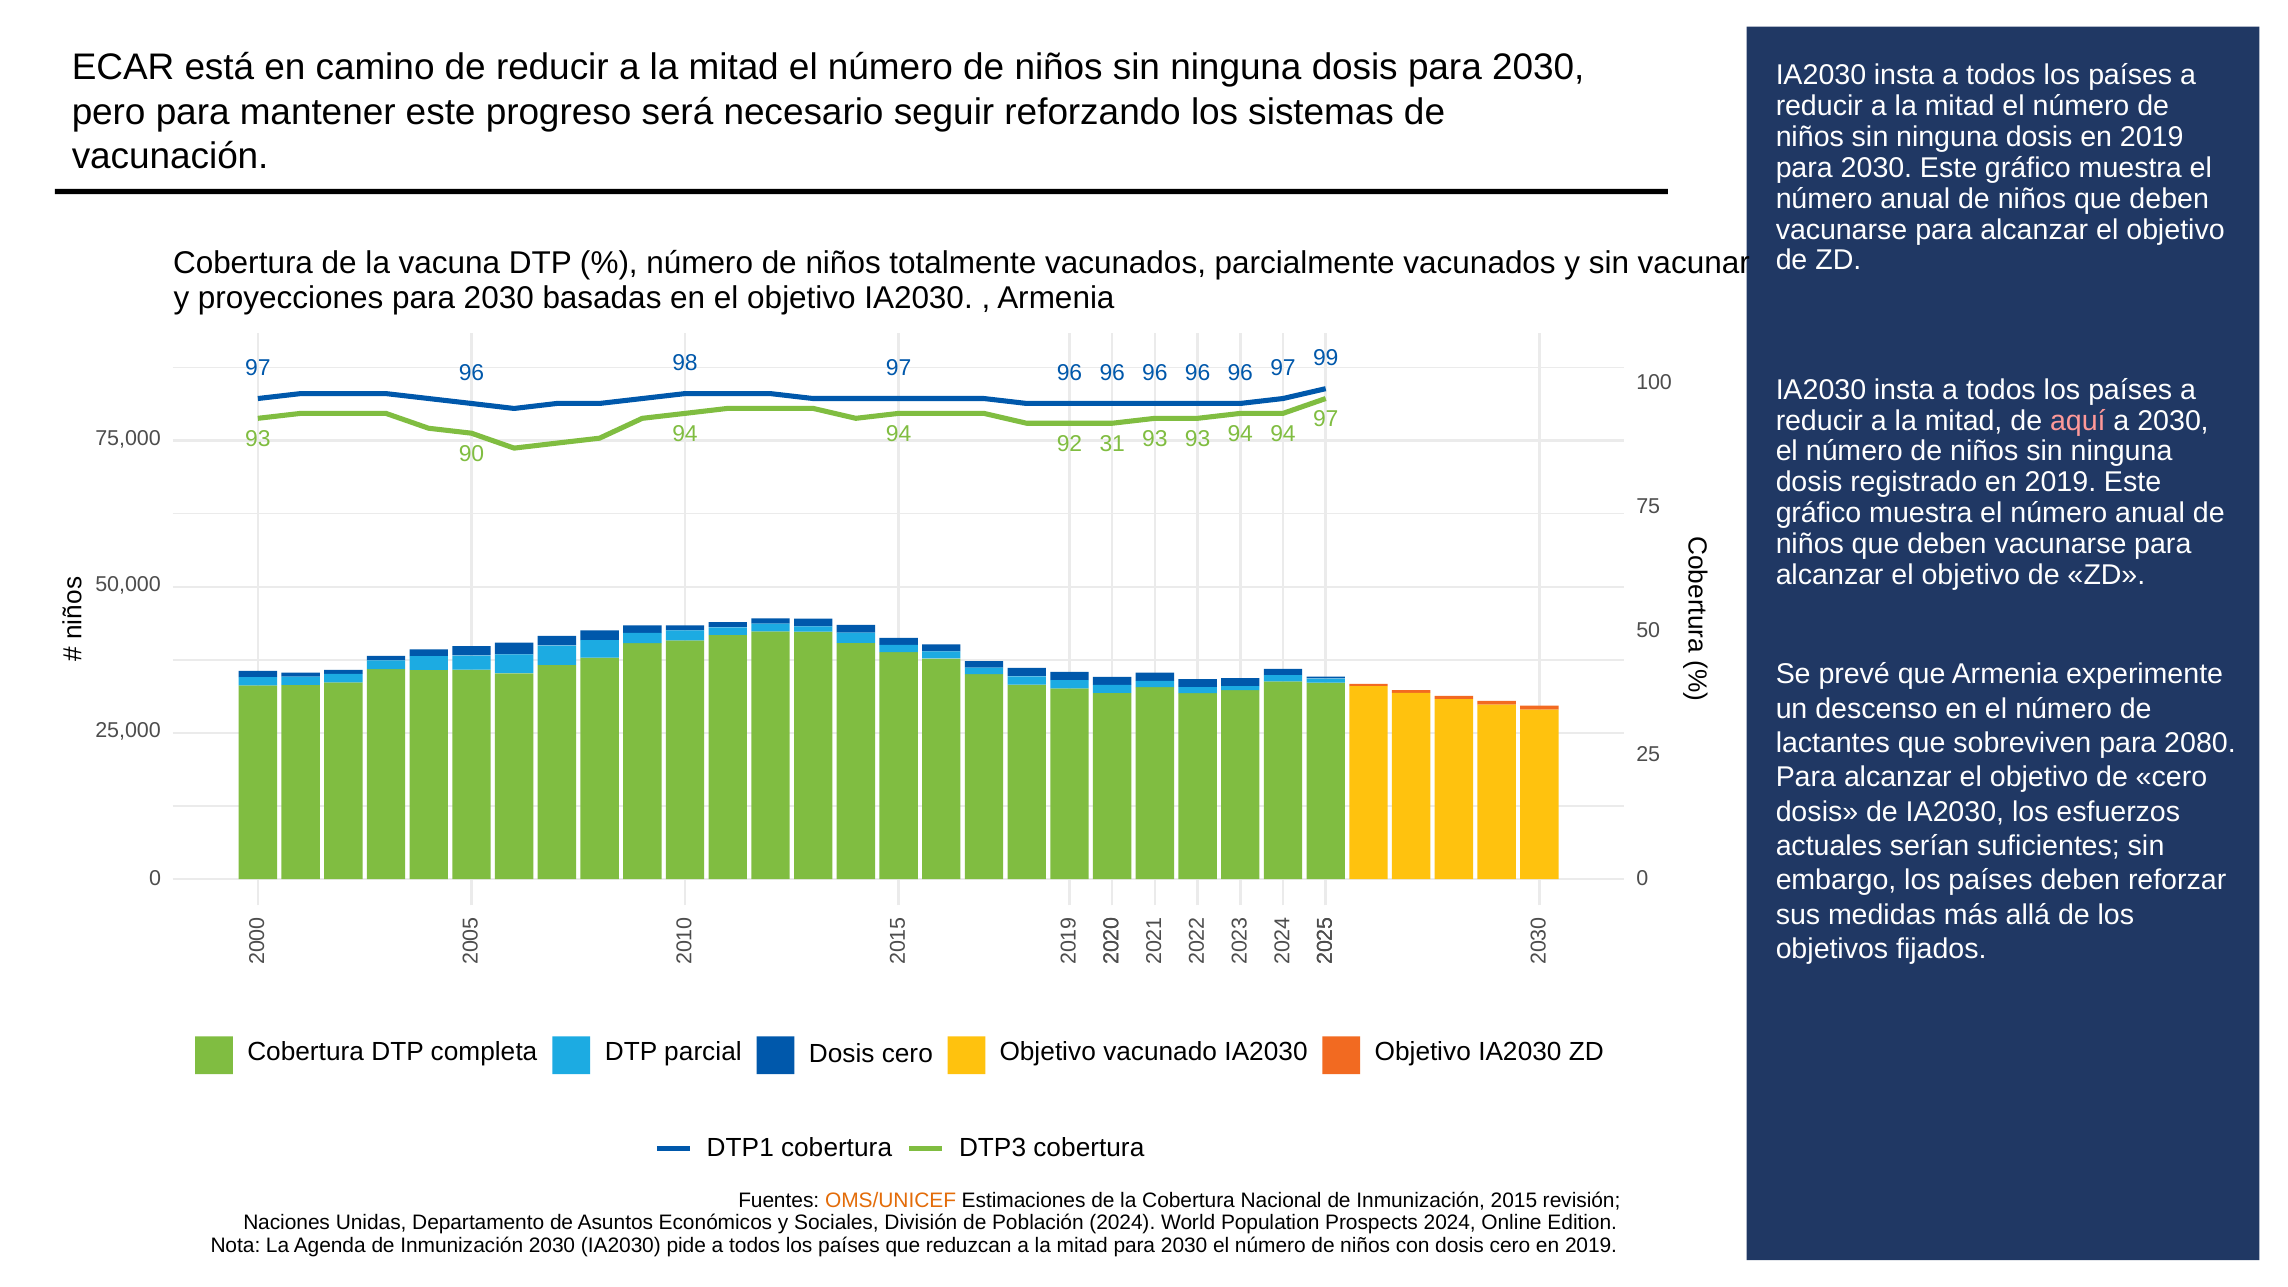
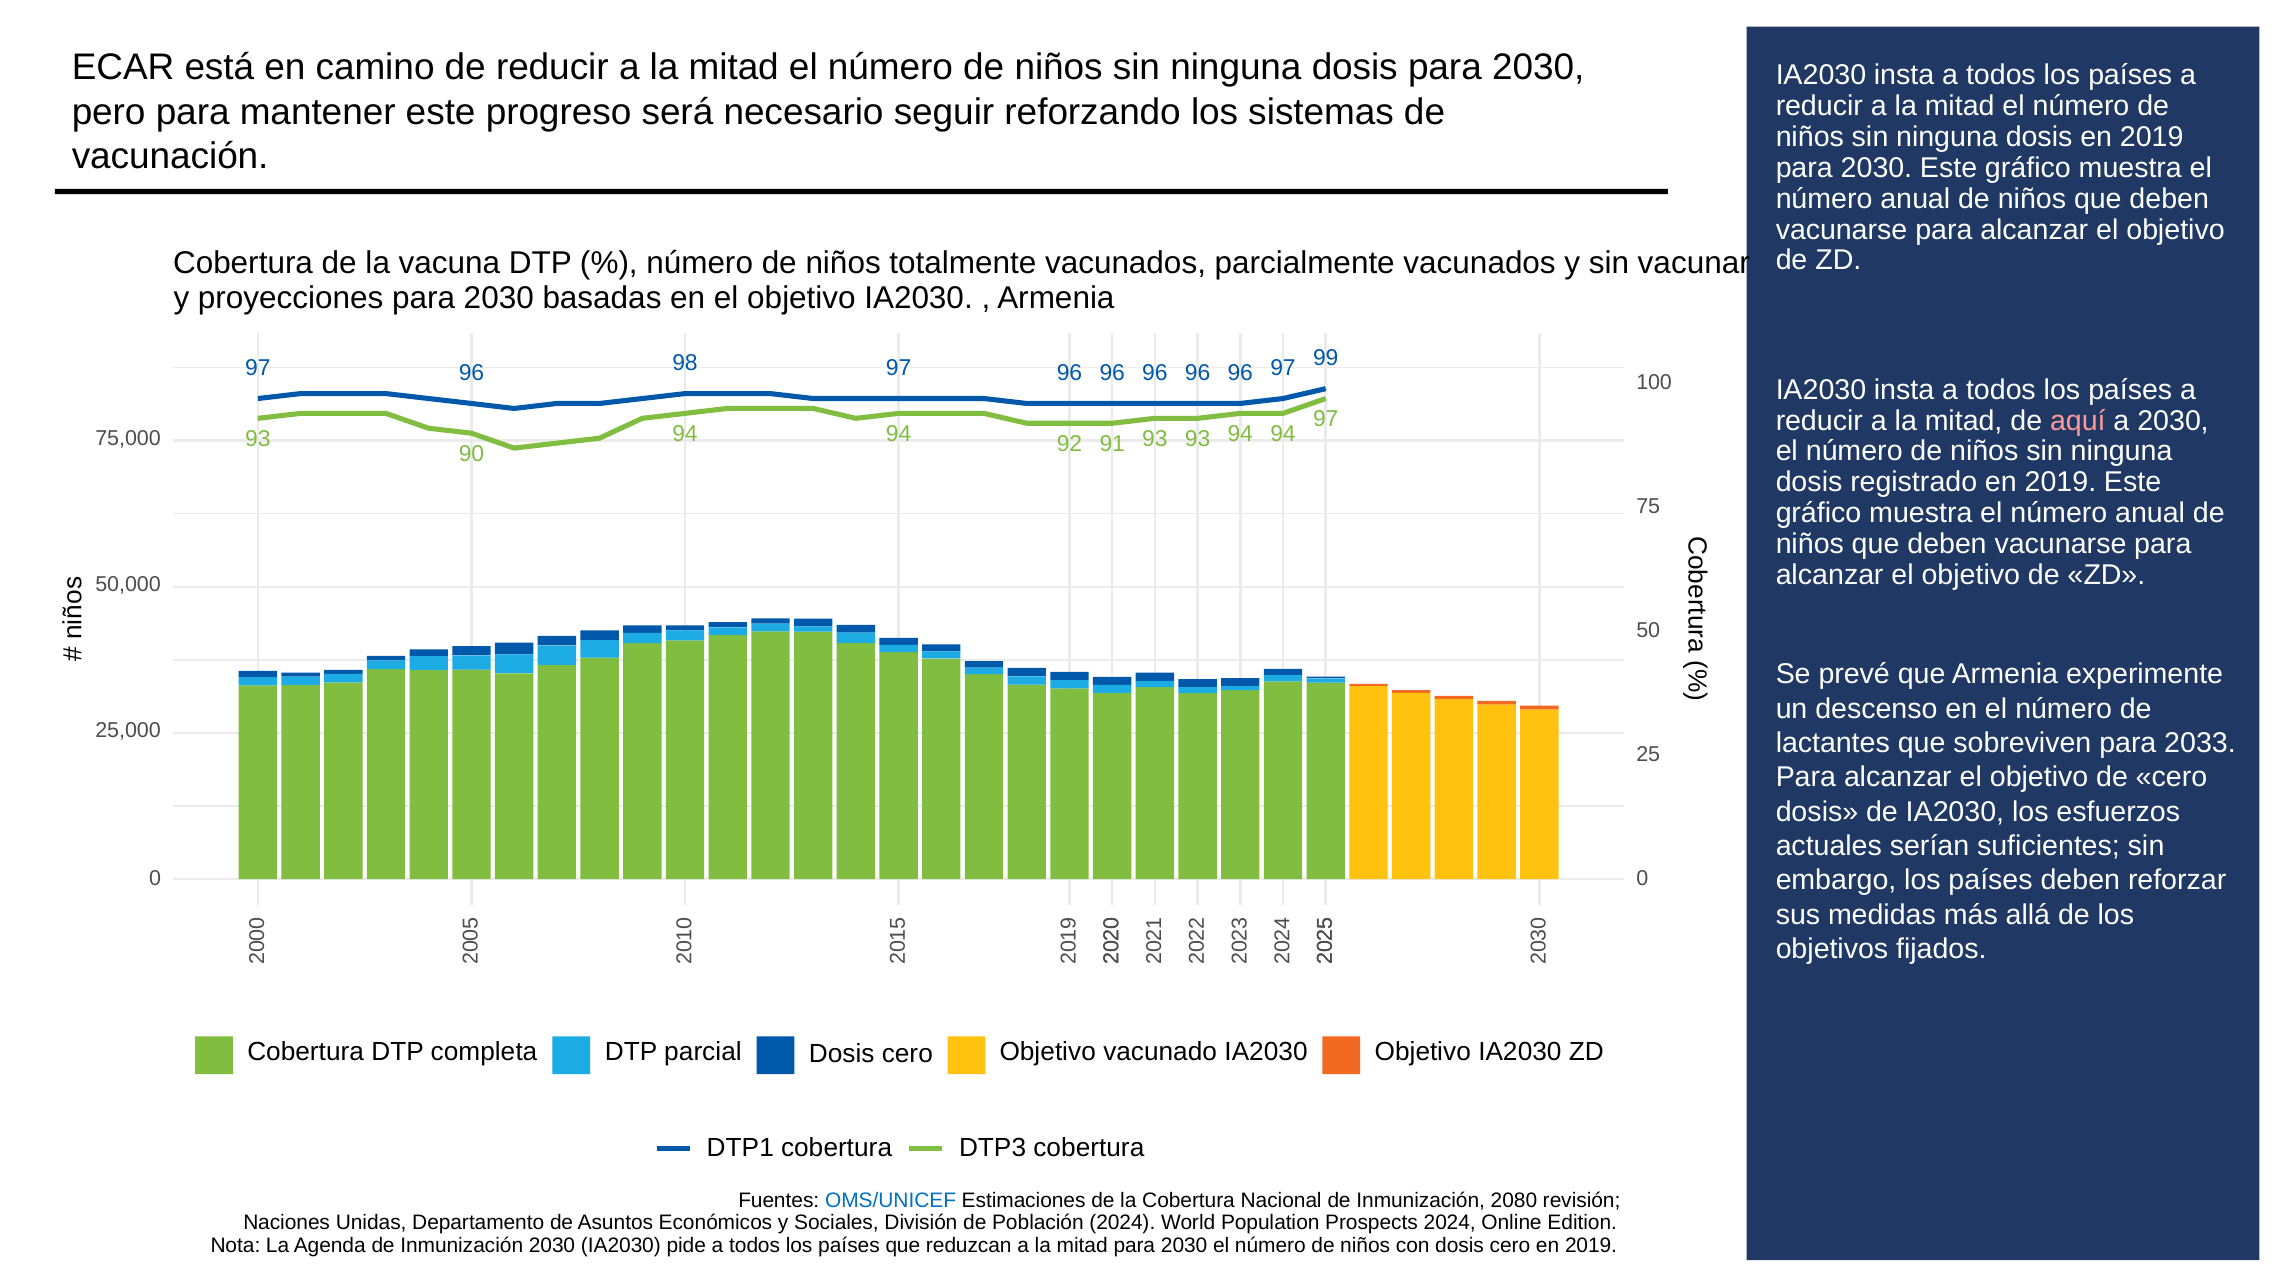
31: 31 -> 91 (1112, 444)
2080: 2080 -> 2033 (2200, 743)
OMS/UNICEF colour: orange -> blue (891, 1201)
2015: 2015 -> 2080 (1514, 1201)
